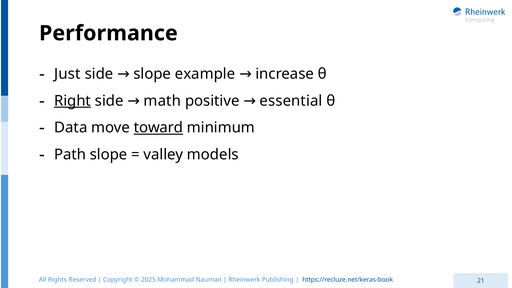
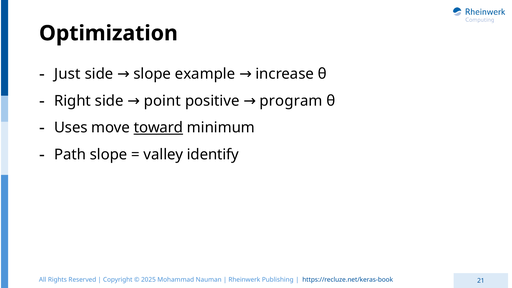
Performance: Performance -> Optimization (108, 33)
Right underline: present -> none (73, 101)
math: math -> point (162, 101)
essential: essential -> program (291, 101)
Data: Data -> Uses (71, 128)
models: models -> identify (213, 154)
